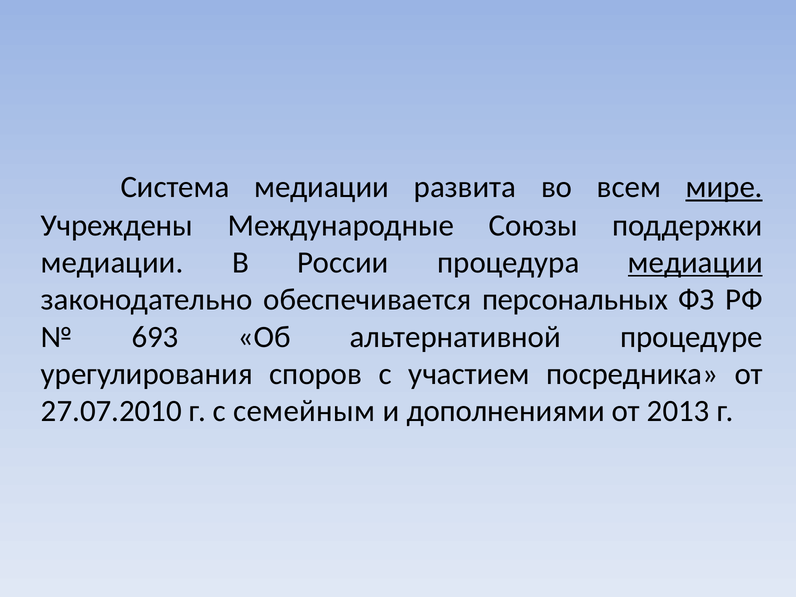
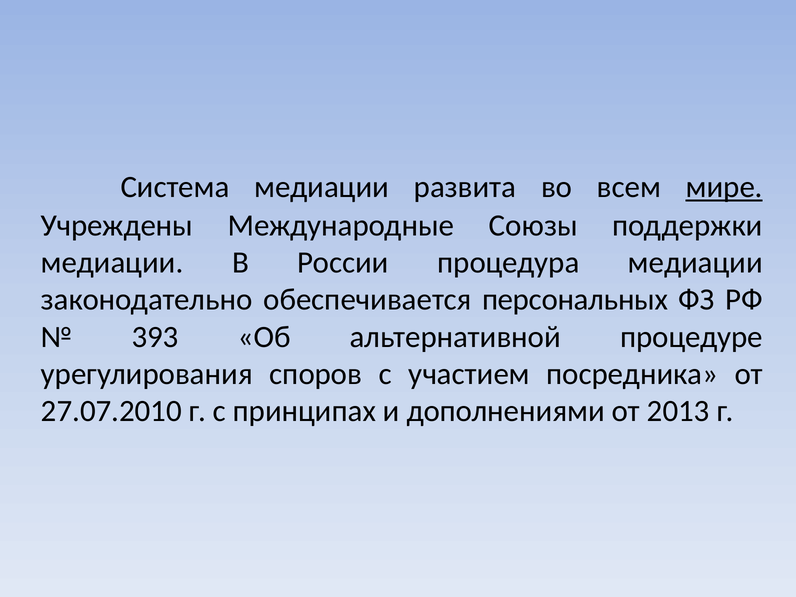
медиации underline: present -> none (695, 262)
693: 693 -> 393 (155, 337)
семейным: семейным -> принципах (304, 411)
